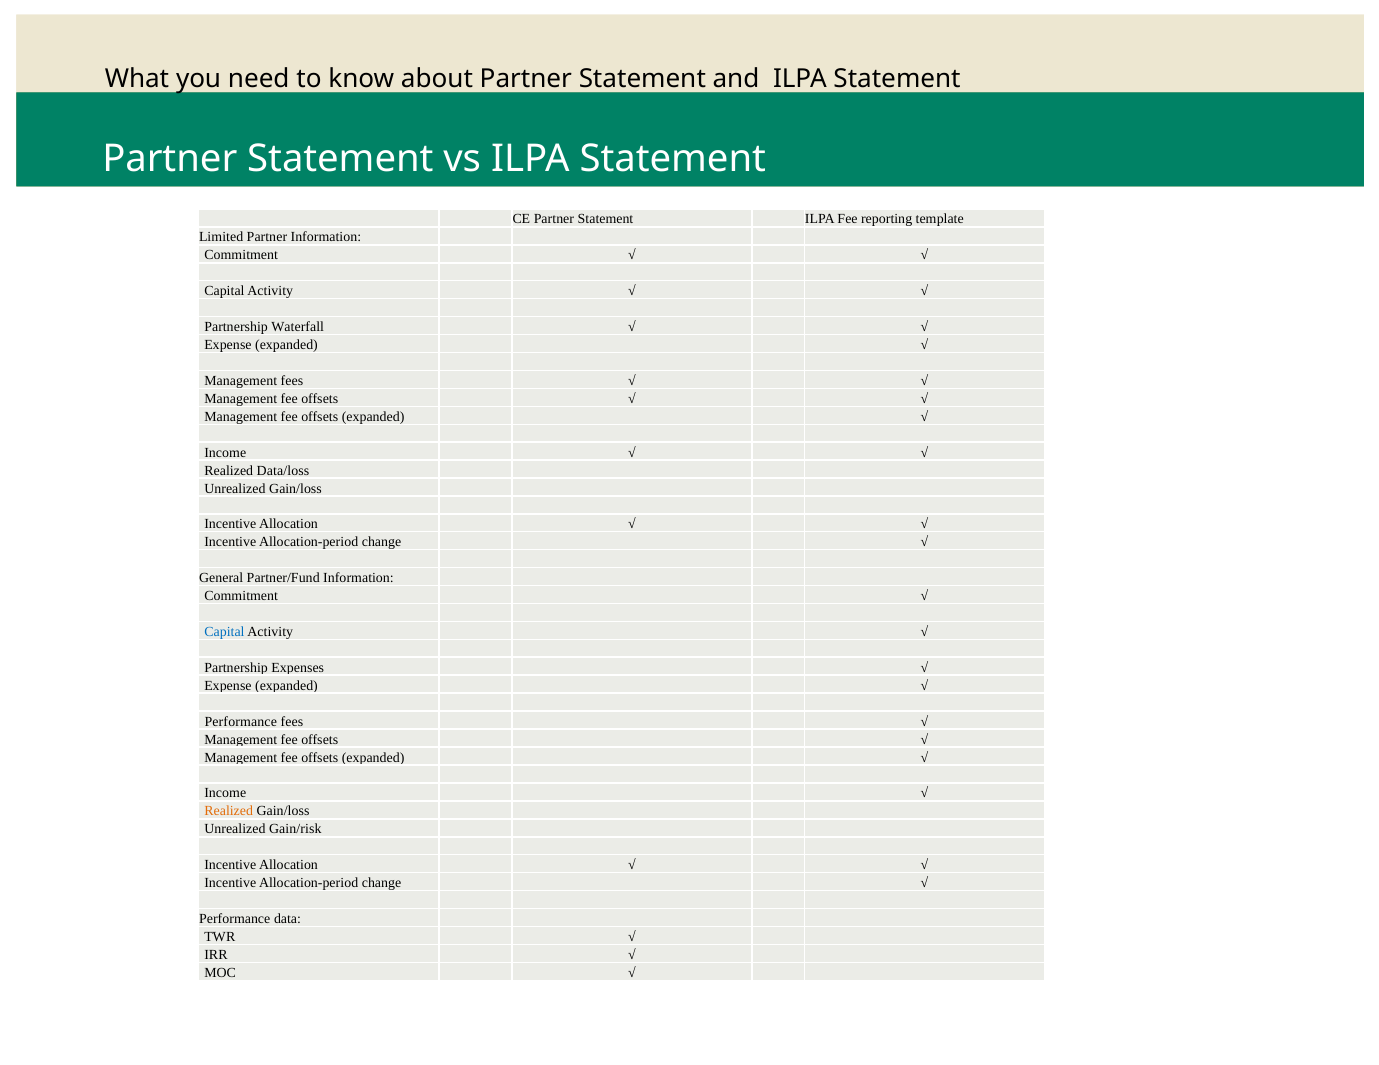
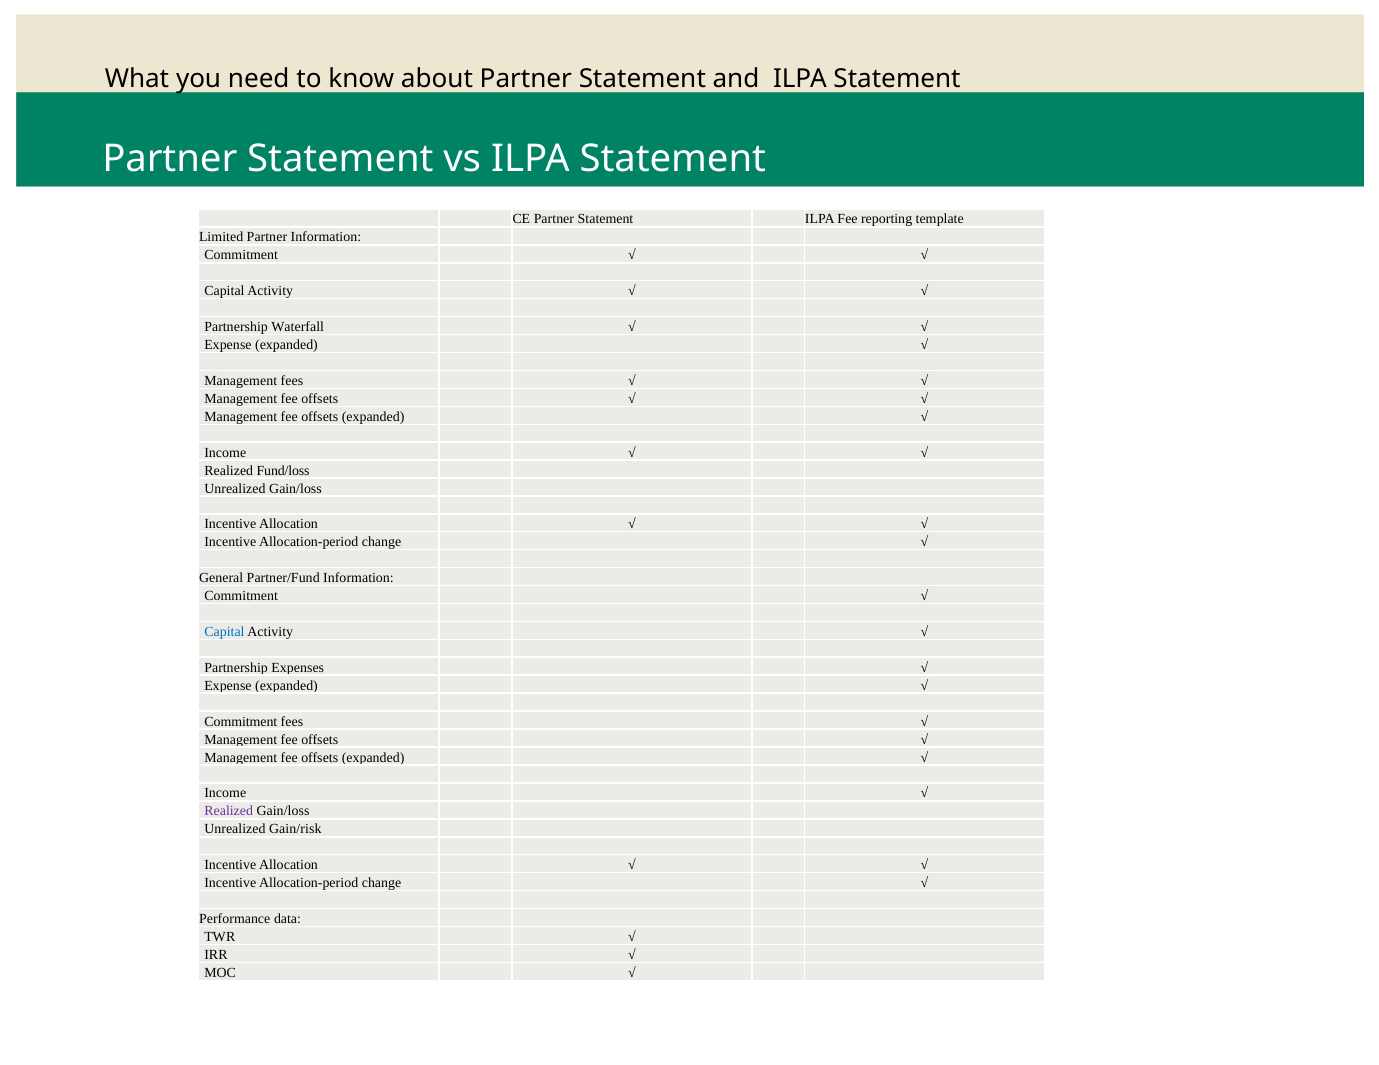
Data/loss: Data/loss -> Fund/loss (283, 471)
Performance: Performance -> Commitment (241, 722)
Realized colour: orange -> purple (229, 812)
